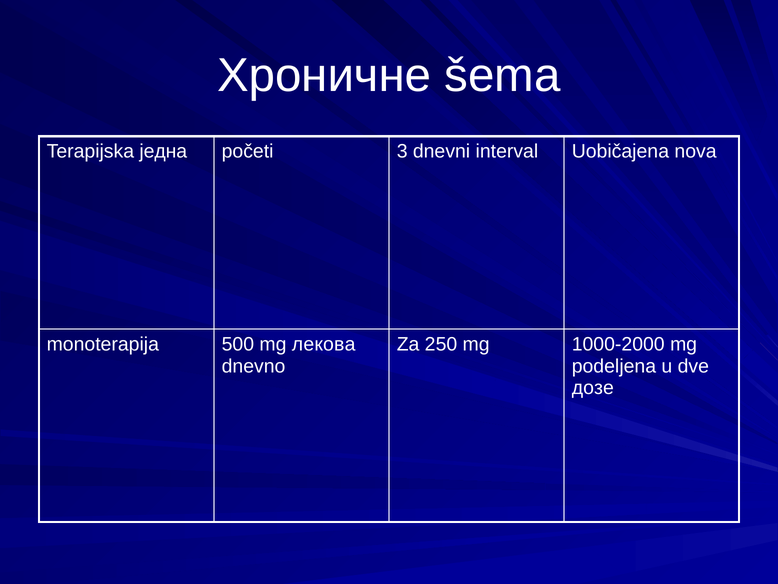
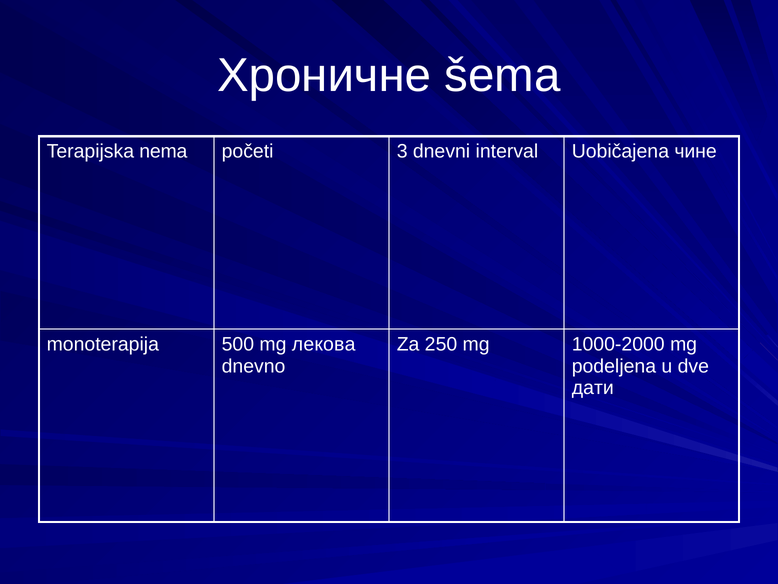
једна: једна -> nema (163, 151)
nova: nova -> чине (696, 151)
дозе: дозе -> дати (593, 388)
